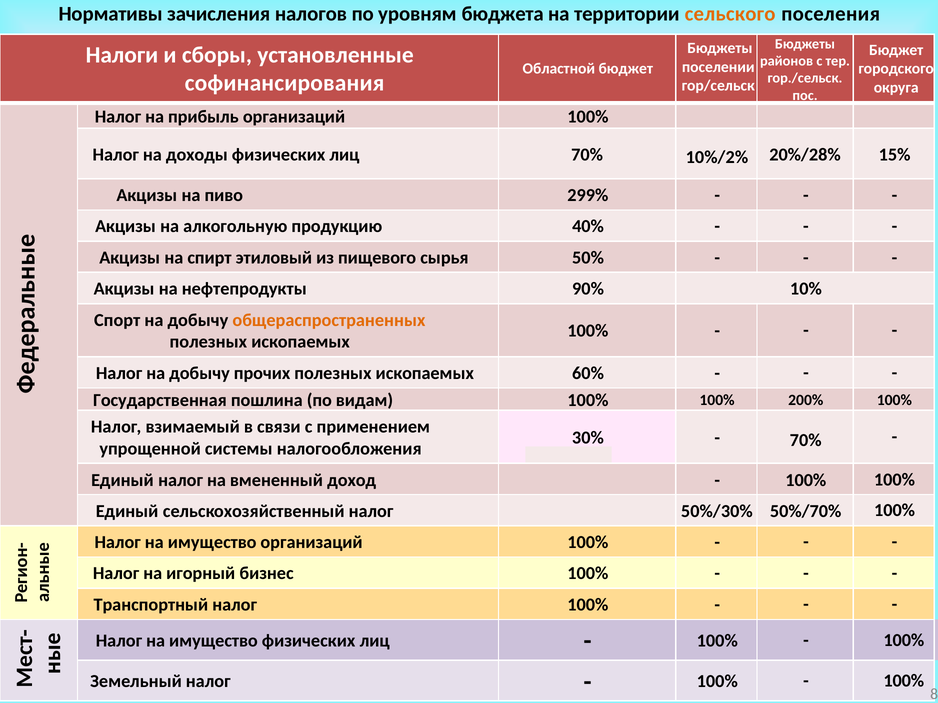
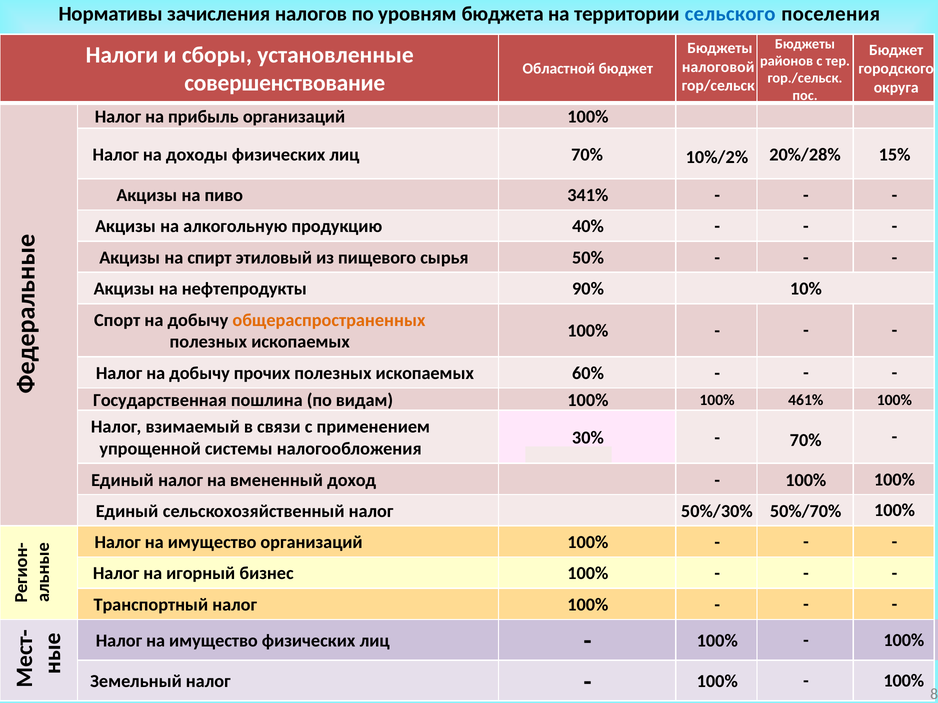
сельского colour: orange -> blue (730, 14)
поселении: поселении -> налоговой (718, 67)
софинансирования: софинансирования -> совершенствование (285, 83)
299%: 299% -> 341% (588, 195)
200%: 200% -> 461% (806, 400)
